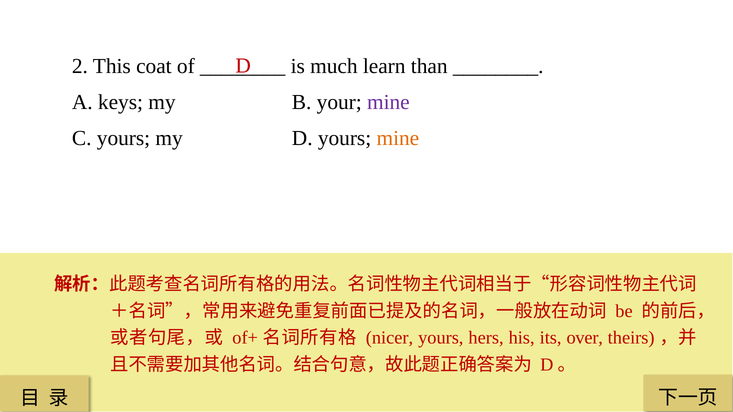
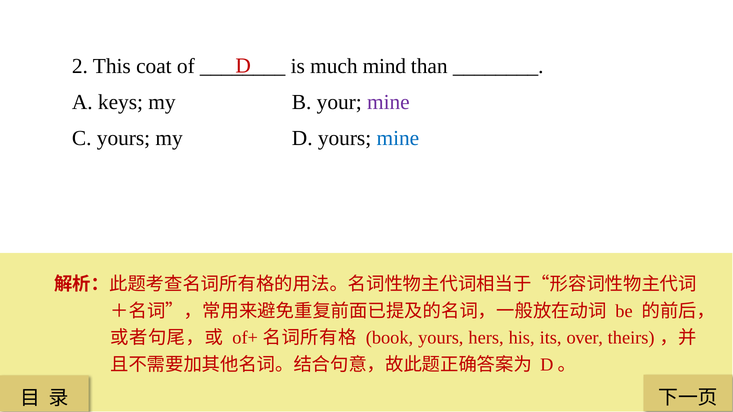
learn: learn -> mind (384, 66)
mine colour: orange -> blue (398, 138)
nicer: nicer -> book (389, 338)
